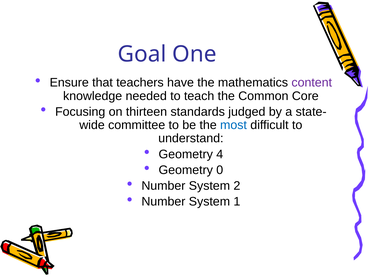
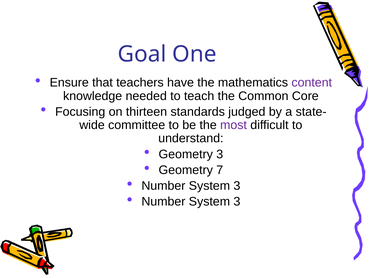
most colour: blue -> purple (234, 125)
Geometry 4: 4 -> 3 (220, 154)
0: 0 -> 7 (220, 170)
2: 2 -> 3 (237, 186)
1: 1 -> 3 (237, 202)
